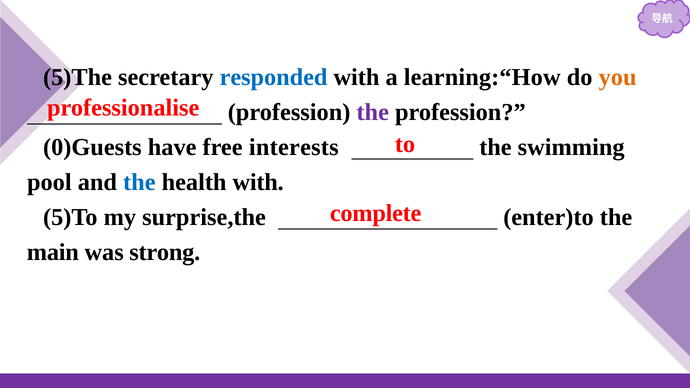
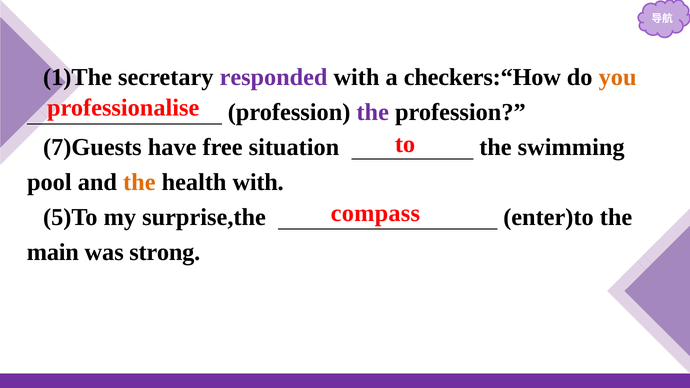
5)The: 5)The -> 1)The (78, 77)
responded colour: blue -> purple (274, 77)
learning:“How: learning:“How -> checkers:“How (482, 77)
0)Guests: 0)Guests -> 7)Guests (92, 147)
interests: interests -> situation (294, 147)
the colour: blue -> orange (139, 182)
complete: complete -> compass (375, 213)
